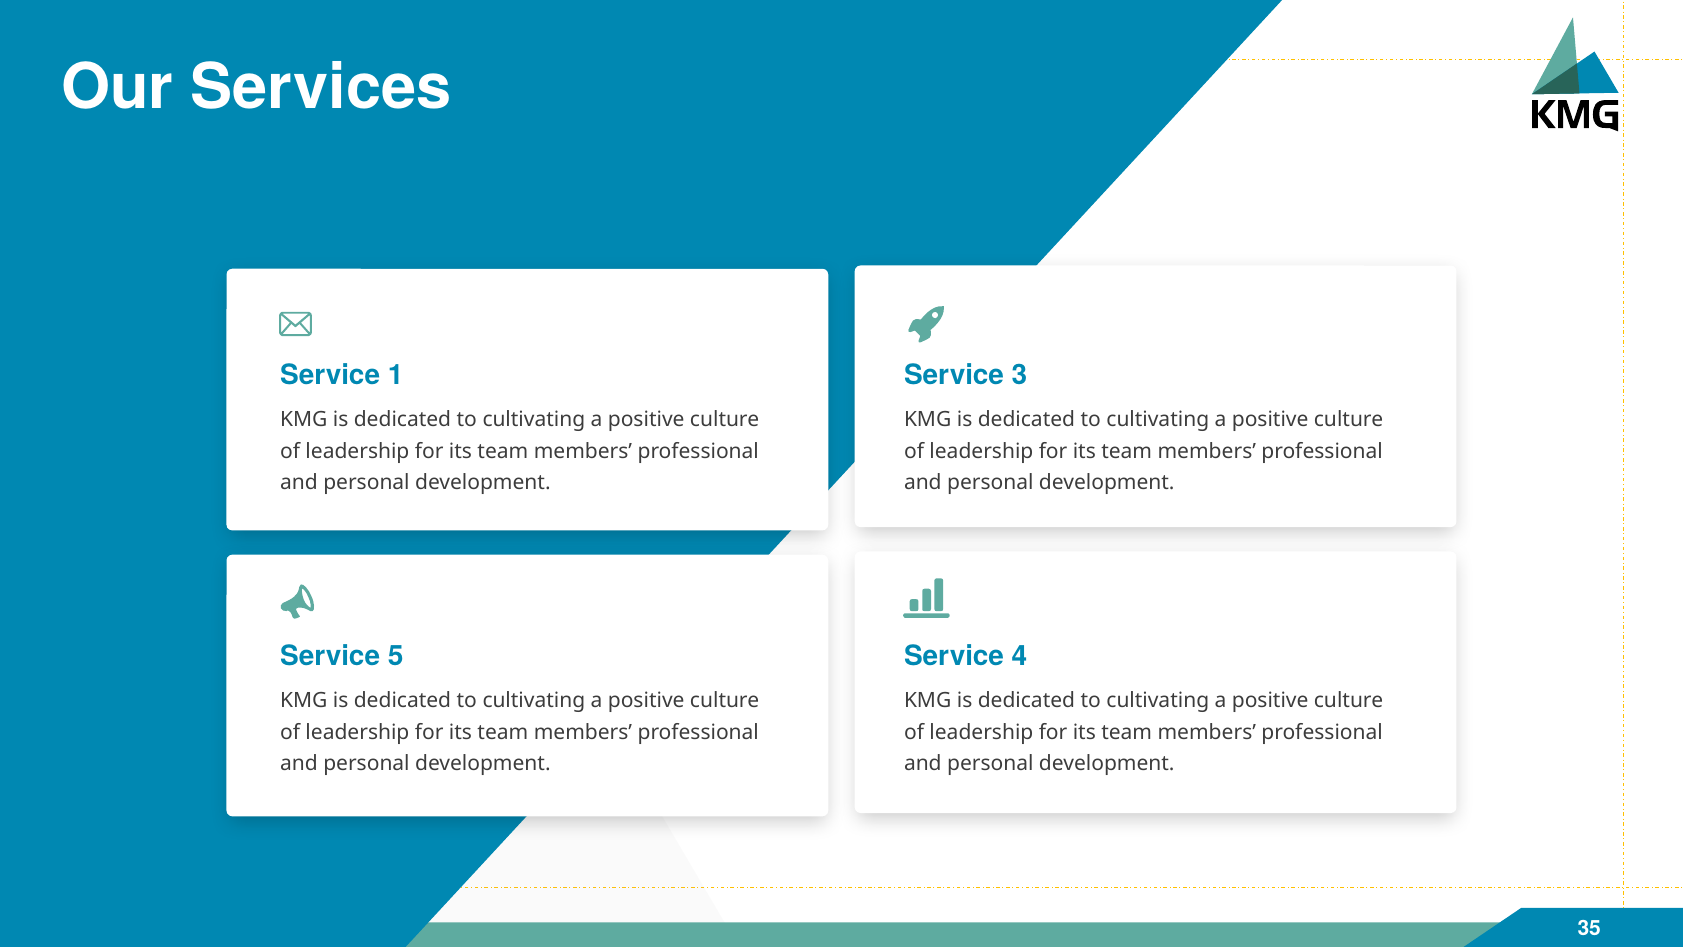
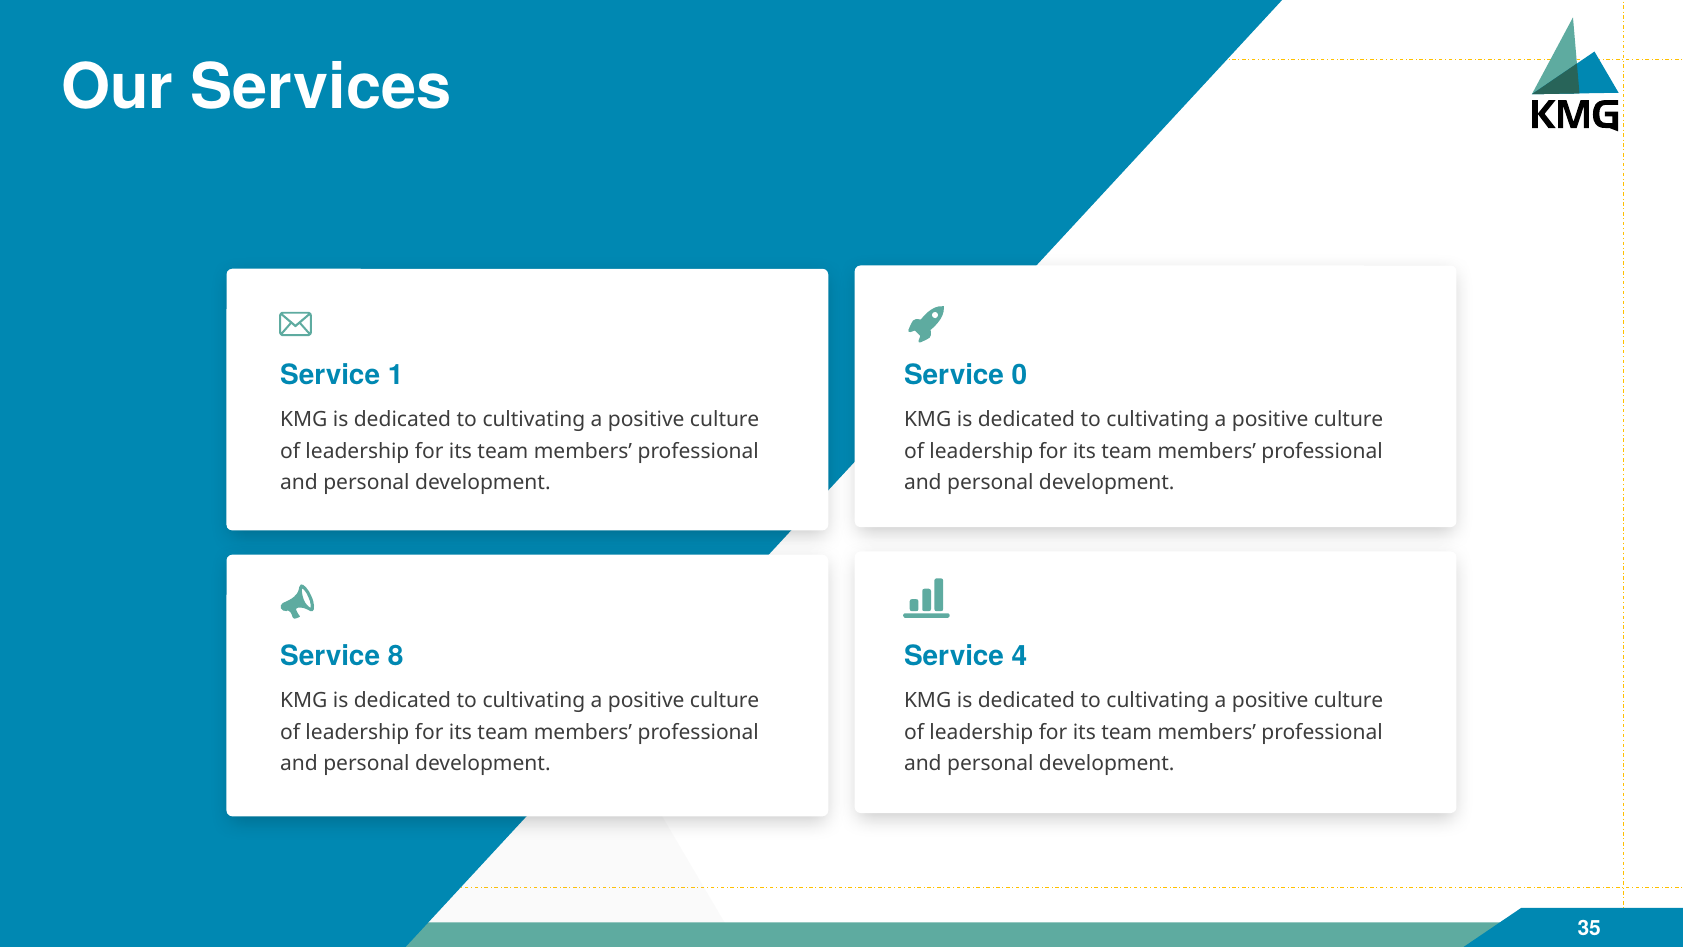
3: 3 -> 0 (1020, 375)
5: 5 -> 8 (396, 656)
